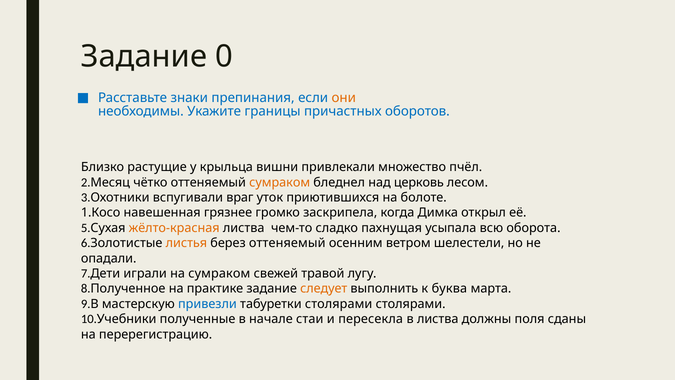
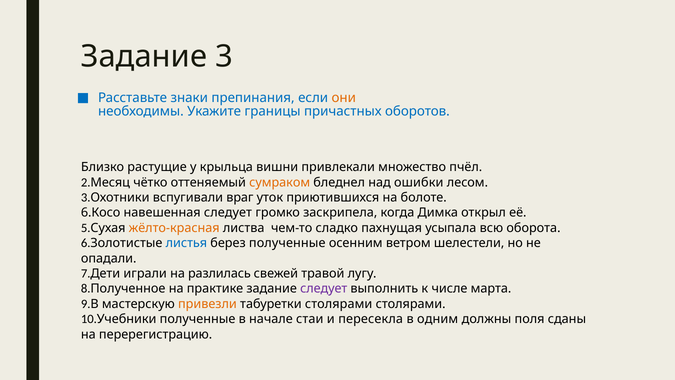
Задание 0: 0 -> 3 (224, 57)
церковь: церковь -> ошибки (419, 182)
1.Косо: 1.Косо -> 6.Косо (101, 213)
навешенная грязнее: грязнее -> следует (228, 213)
листья colour: orange -> blue (186, 243)
берез оттеняемый: оттеняемый -> полученные (287, 243)
на сумраком: сумраком -> разлилась (219, 273)
следует colour: orange -> purple (324, 289)
буква: буква -> числе (449, 289)
привезли colour: blue -> orange (207, 304)
в листва: листва -> одним (438, 319)
